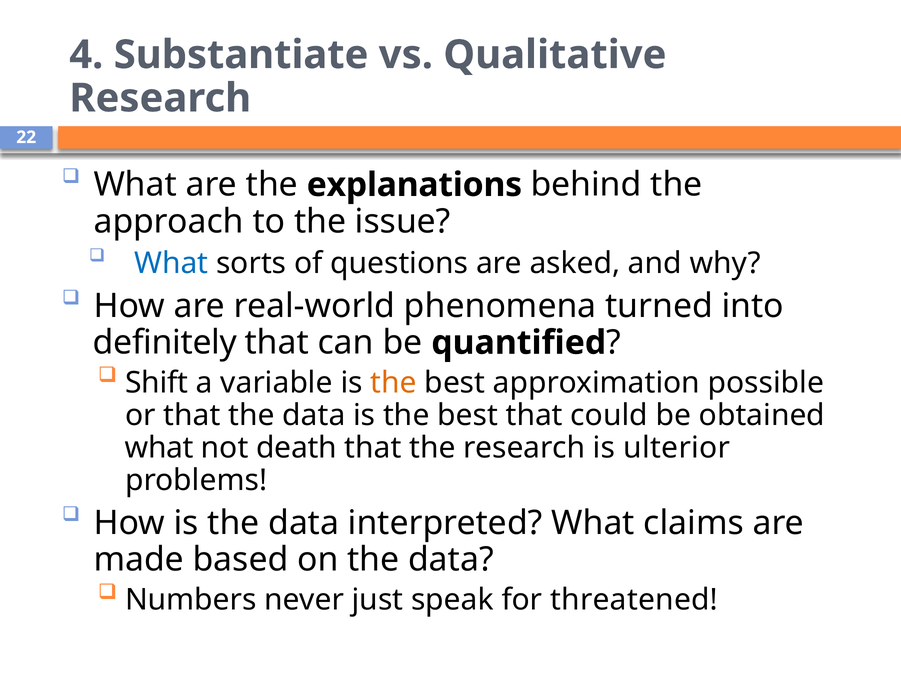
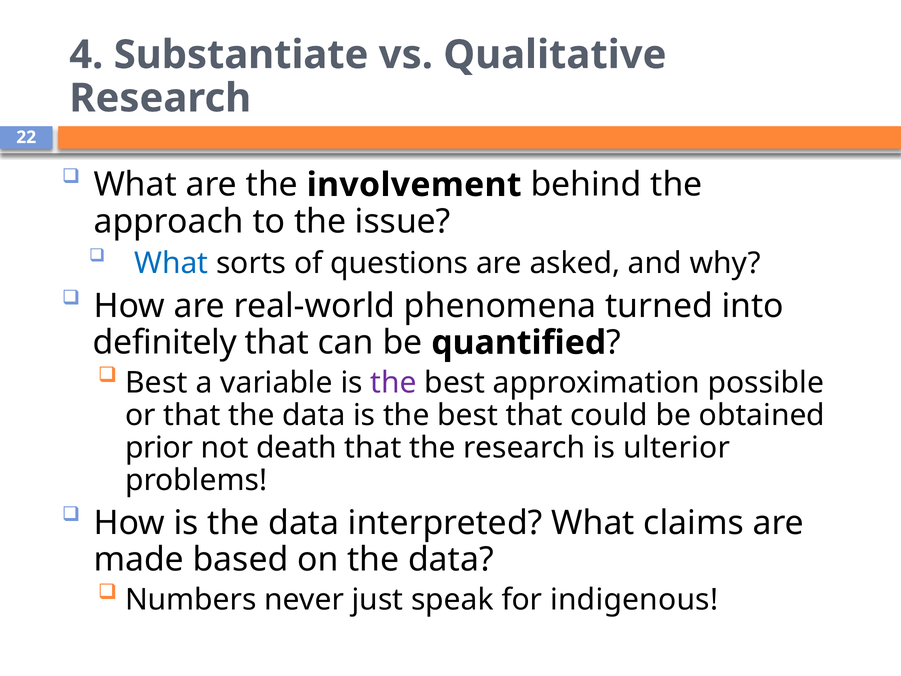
explanations: explanations -> involvement (414, 185)
Shift: Shift -> Best (156, 383)
the colour: orange -> purple (394, 383)
what: what -> prior (159, 448)
threatened: threatened -> indigenous (634, 600)
